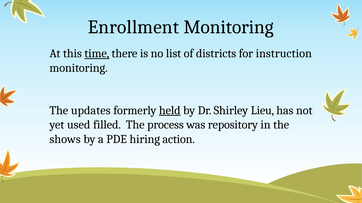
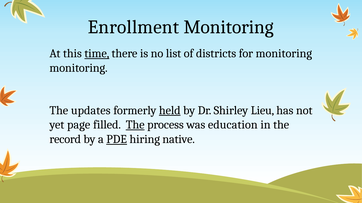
for instruction: instruction -> monitoring (284, 54)
used: used -> page (79, 125)
The underline: none -> present (135, 125)
repository: repository -> education (233, 125)
shows: shows -> record (65, 140)
PDE underline: none -> present (117, 140)
action: action -> native (179, 140)
